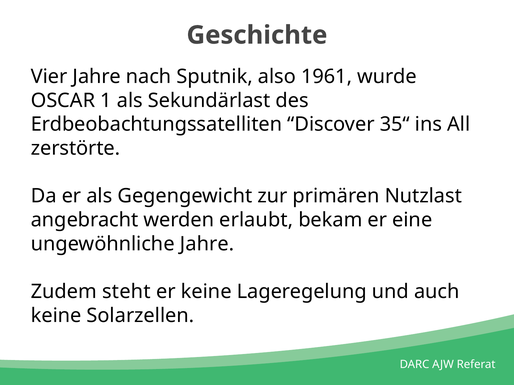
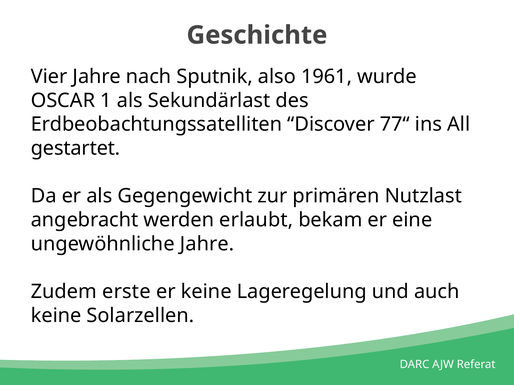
35“: 35“ -> 77“ (395, 125)
zerstörte: zerstörte -> gestartet (76, 148)
steht: steht -> erste (126, 292)
